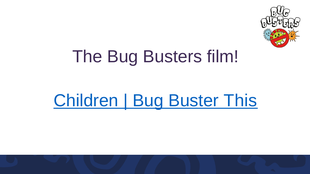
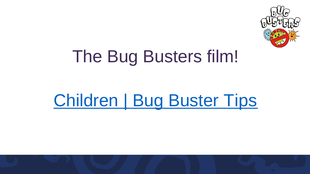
This: This -> Tips (240, 101)
